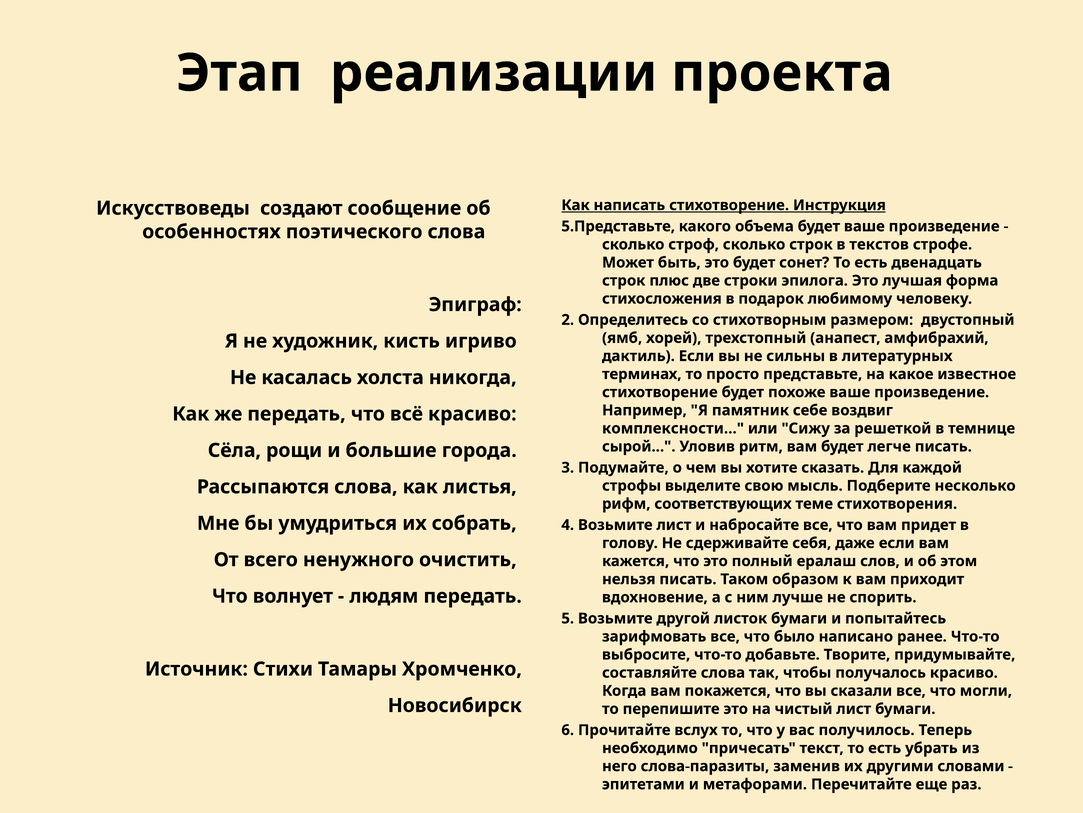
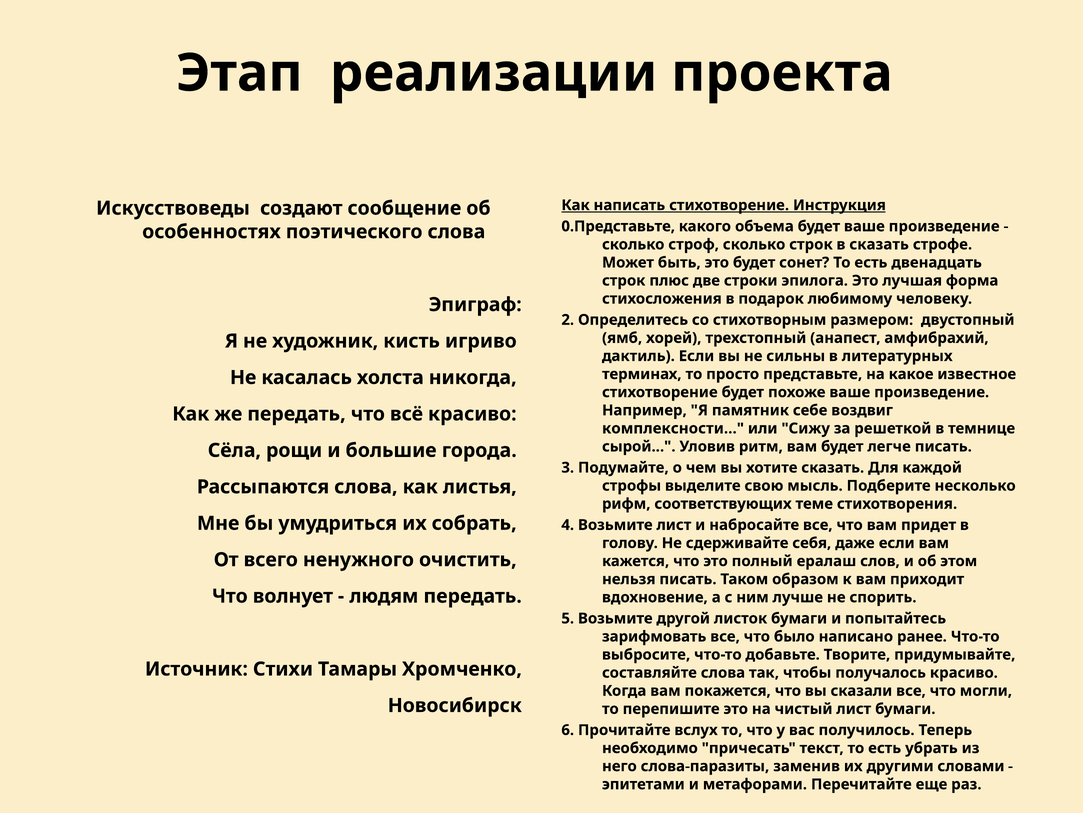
5.Представьте: 5.Представьте -> 0.Представьте (618, 226)
в текстов: текстов -> сказать (879, 244)
